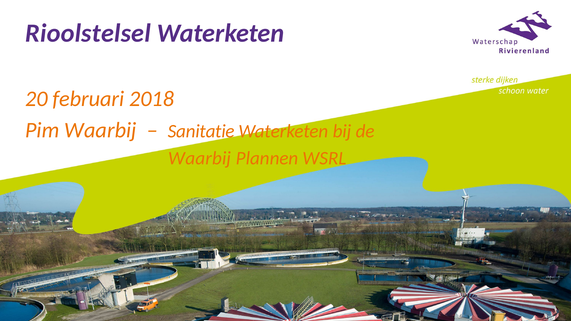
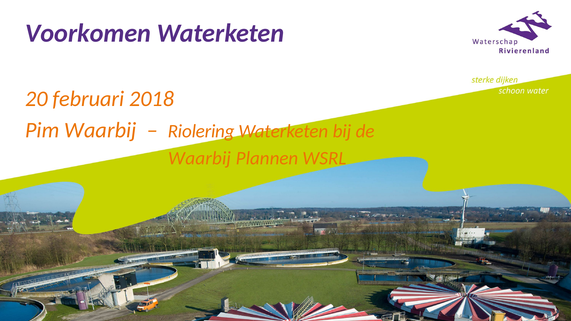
Rioolstelsel: Rioolstelsel -> Voorkomen (88, 33)
Sanitatie: Sanitatie -> Riolering (201, 131)
